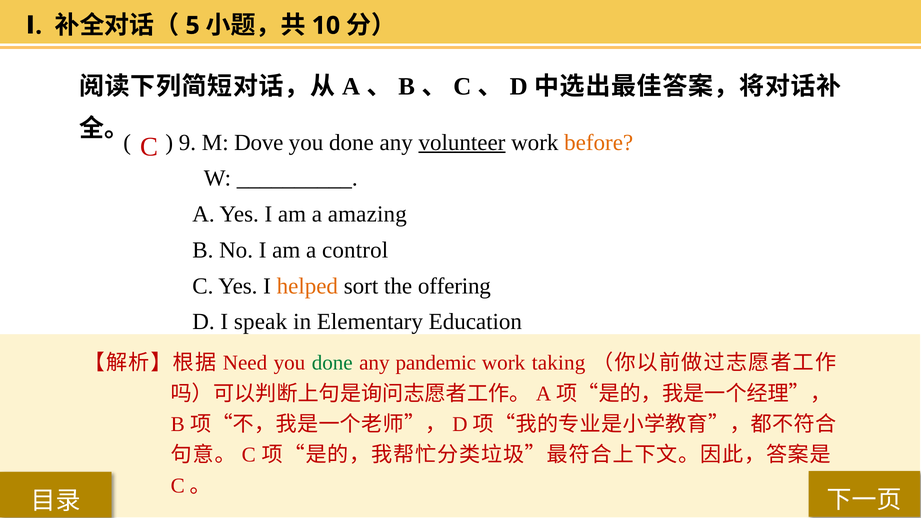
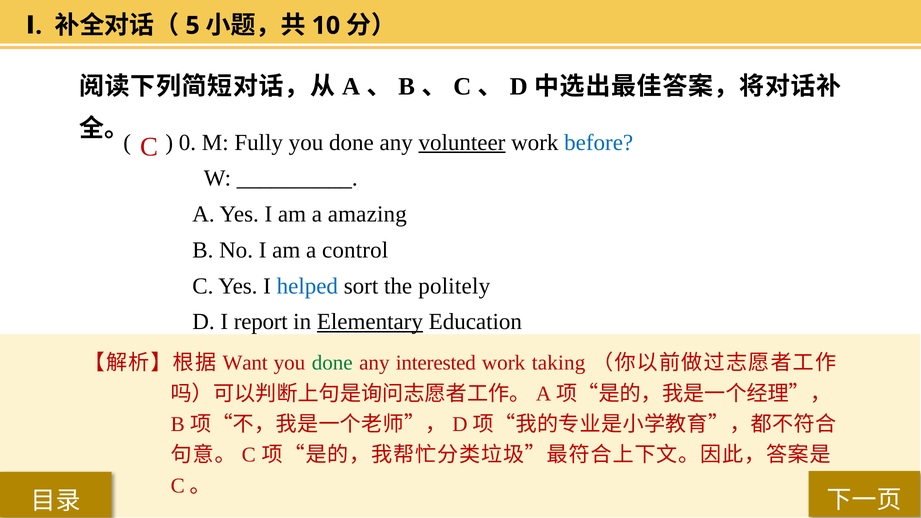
9: 9 -> 0 (187, 142)
Dove: Dove -> Fully (259, 142)
before colour: orange -> blue (599, 142)
helped colour: orange -> blue (307, 286)
offering: offering -> politely (454, 286)
speak: speak -> report (261, 322)
Elementary underline: none -> present (370, 322)
Need: Need -> Want (245, 363)
pandemic: pandemic -> interested (436, 363)
